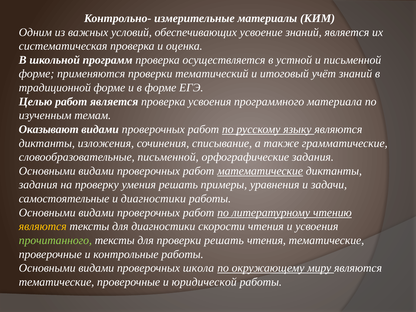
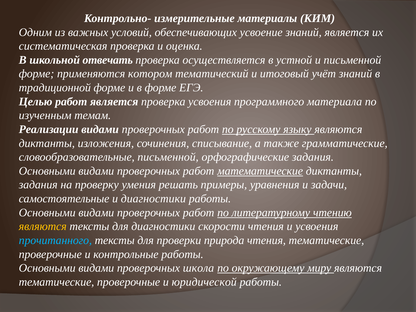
программ: программ -> отвечать (108, 60)
применяются проверки: проверки -> котором (150, 74)
Оказывают: Оказывают -> Реализации (49, 129)
прочитанного colour: light green -> light blue (55, 240)
проверки решать: решать -> природа (224, 240)
